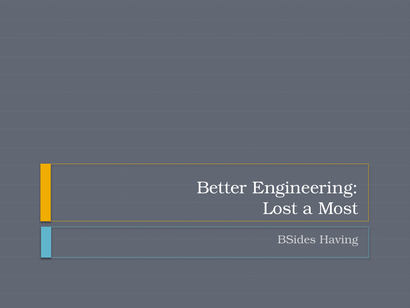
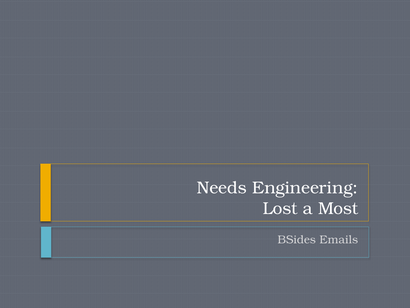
Better: Better -> Needs (222, 188)
Having: Having -> Emails (339, 239)
